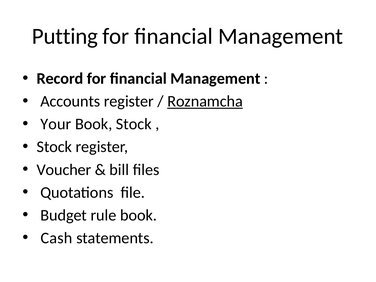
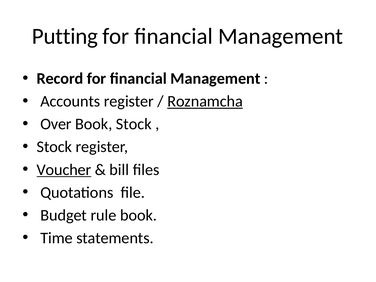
Your: Your -> Over (56, 124)
Voucher underline: none -> present (64, 170)
Cash: Cash -> Time (57, 238)
